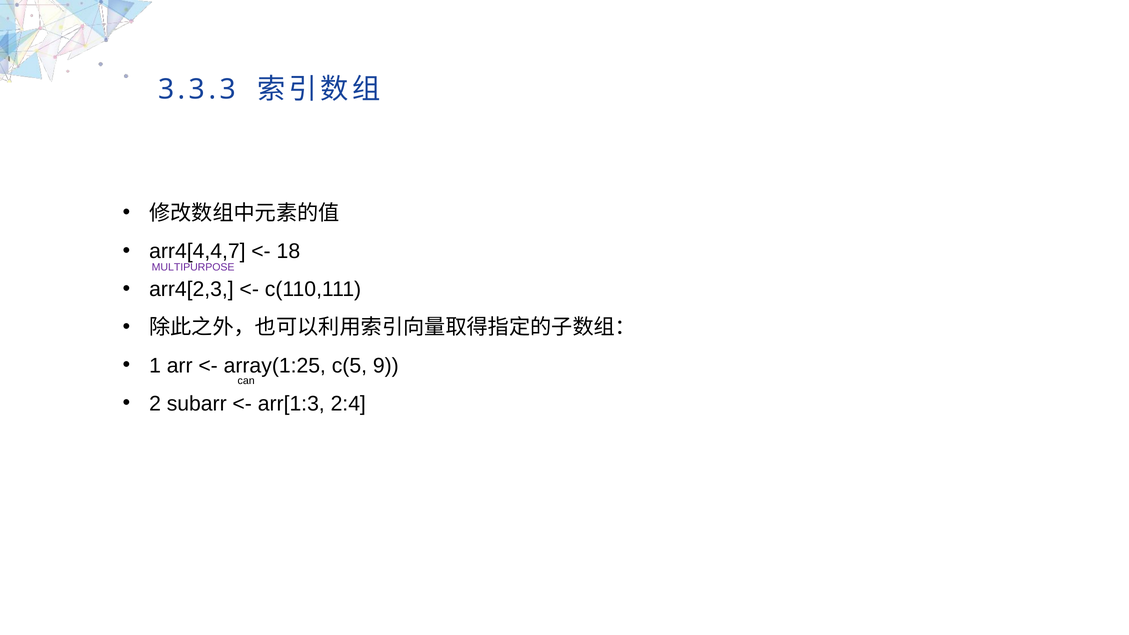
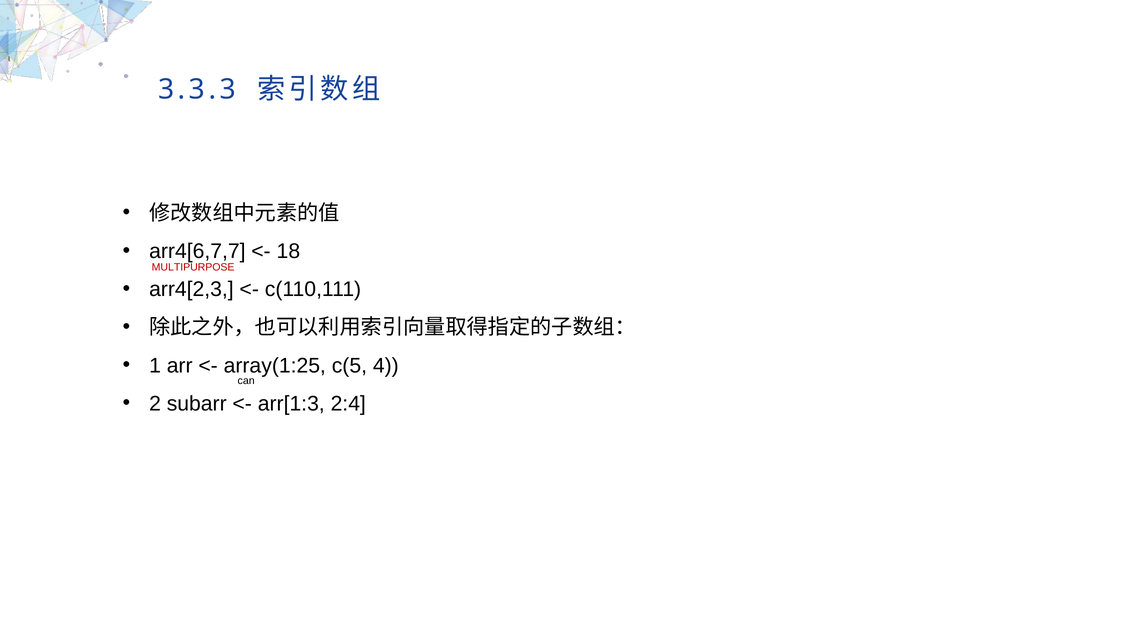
arr4[4,4,7: arr4[4,4,7 -> arr4[6,7,7 (197, 251)
MULTIPURPOSE colour: purple -> red (193, 267)
9: 9 -> 4 (386, 366)
